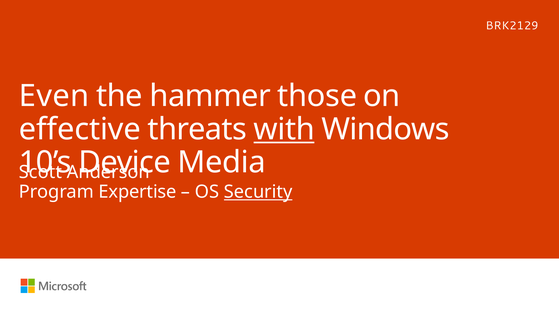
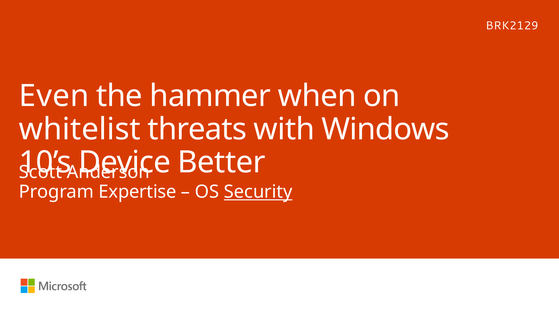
those: those -> when (317, 96)
effective: effective -> whitelist (80, 129)
with underline: present -> none (284, 129)
Media: Media -> Better (222, 163)
